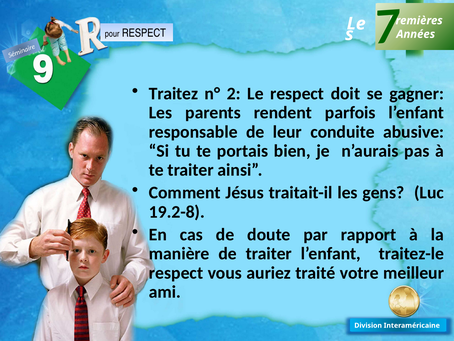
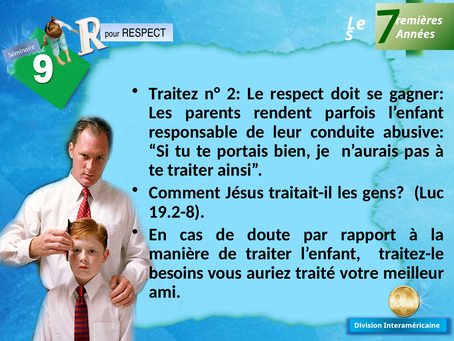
respect: respect -> besoins (176, 272)
